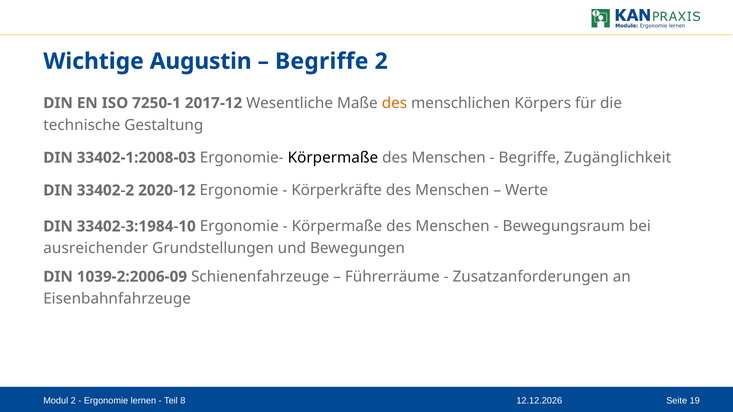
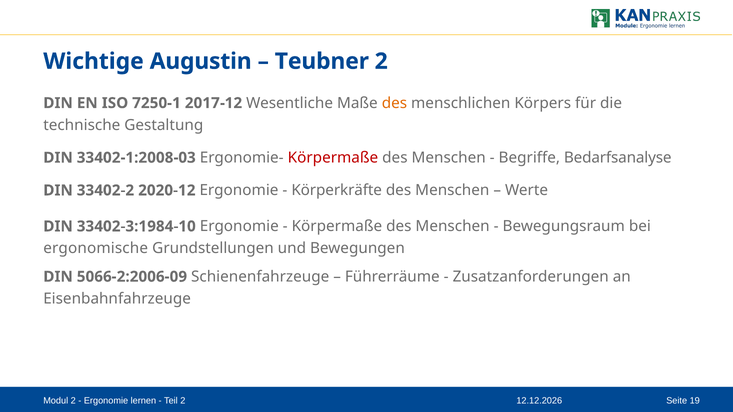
Begriffe: Begriffe -> Teubner (322, 61)
Körpermaße colour: black -> red (333, 158)
Zugänglichkeit: Zugänglichkeit -> Bedarfsanalyse (618, 158)
ausreichender: ausreichender -> ergonomische (96, 249)
1039-2:2006-09: 1039-2:2006-09 -> 5066-2:2006-09 (132, 277)
Teil 8: 8 -> 2 (183, 401)
